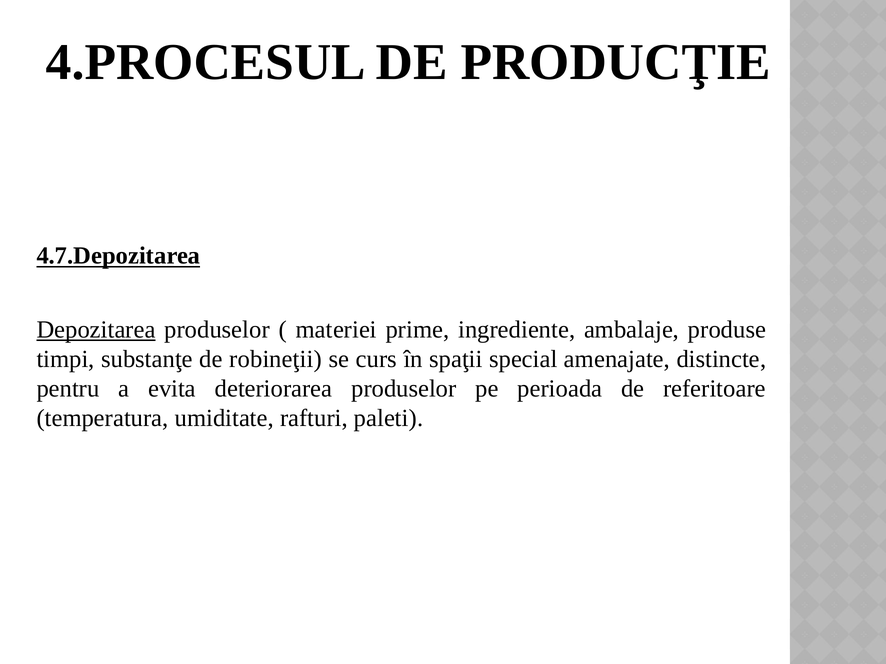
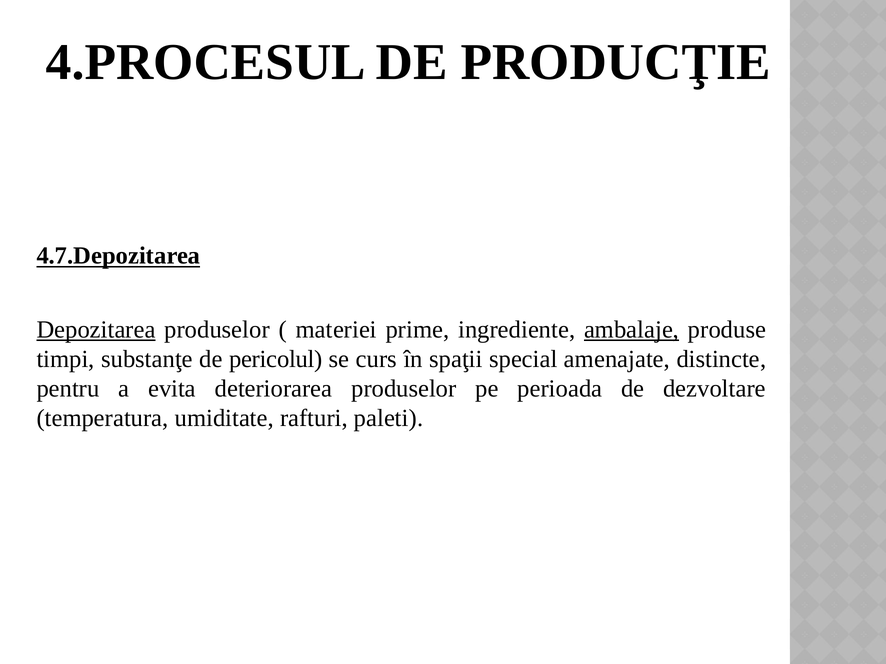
ambalaje underline: none -> present (632, 330)
robineţii: robineţii -> pericolul (276, 359)
referitoare: referitoare -> dezvoltare (714, 389)
